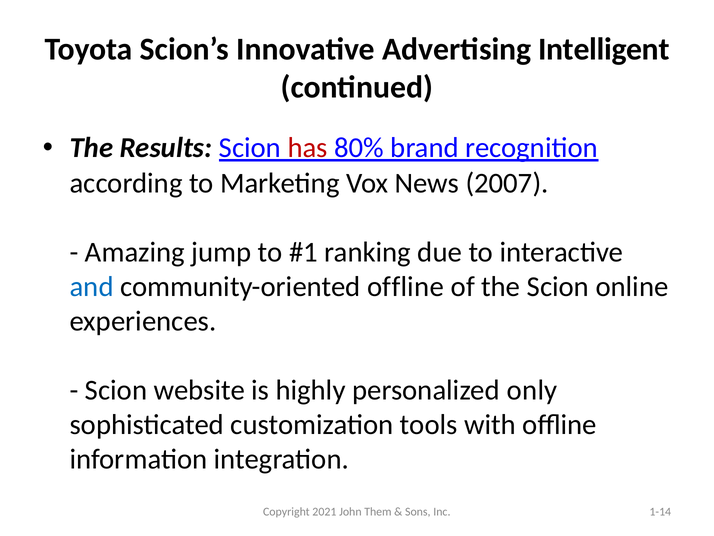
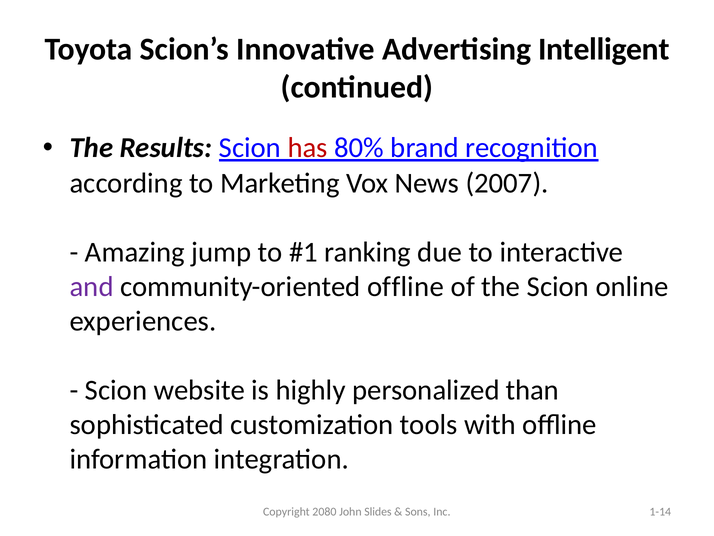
and colour: blue -> purple (92, 286)
only: only -> than (532, 390)
2021: 2021 -> 2080 (324, 511)
Them: Them -> Slides (378, 511)
